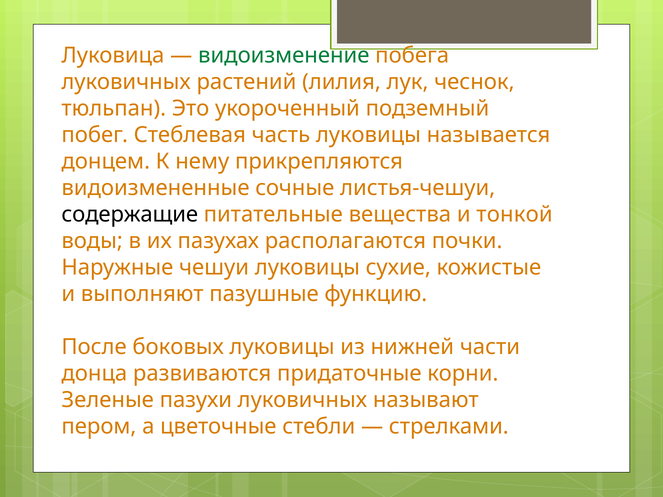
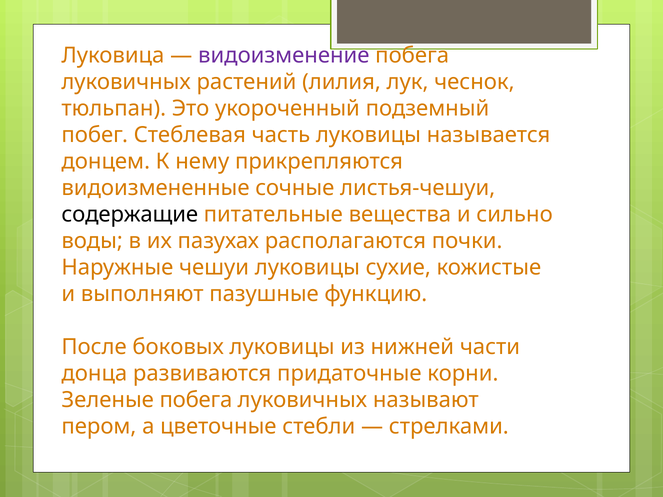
видоизменение colour: green -> purple (284, 55)
тонкой: тонкой -> сильно (515, 215)
Зеленые пазухи: пазухи -> побега (196, 400)
